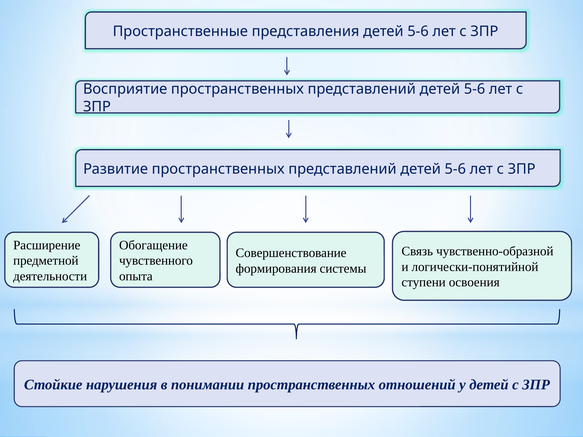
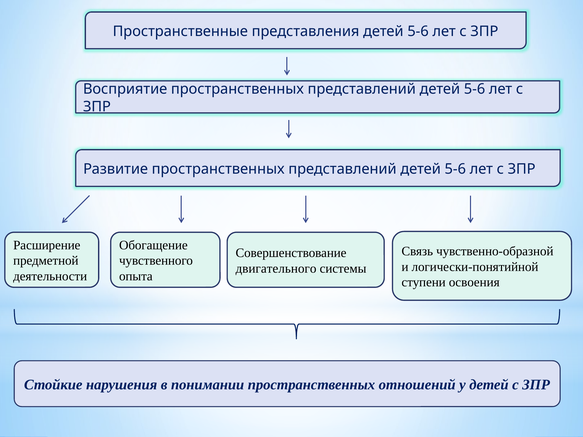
формирования: формирования -> двигательного (276, 269)
